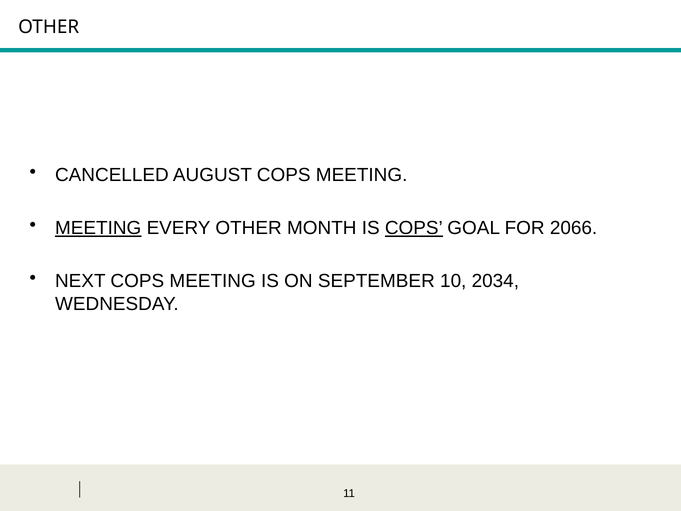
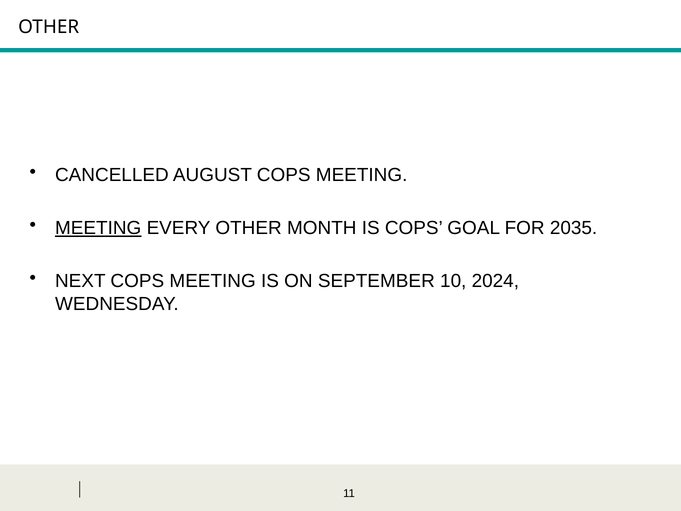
COPS underline: present -> none (414, 228)
2066: 2066 -> 2035 (574, 228)
2034: 2034 -> 2024 (495, 281)
